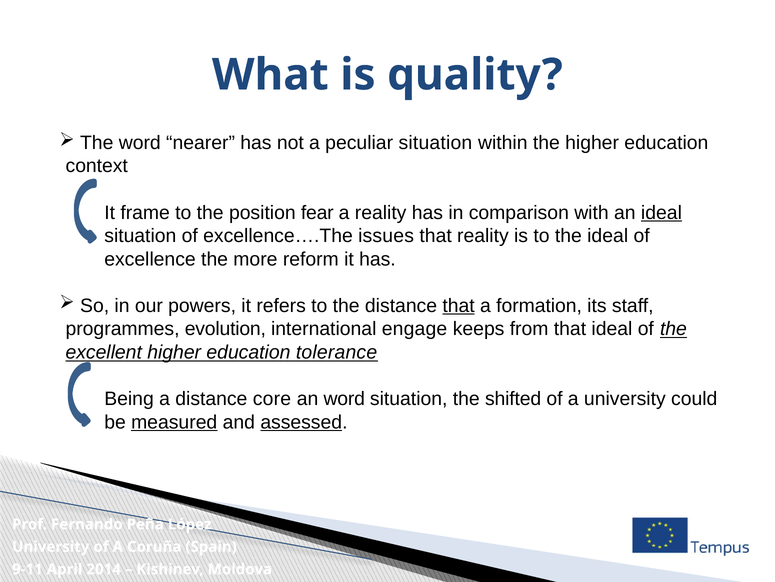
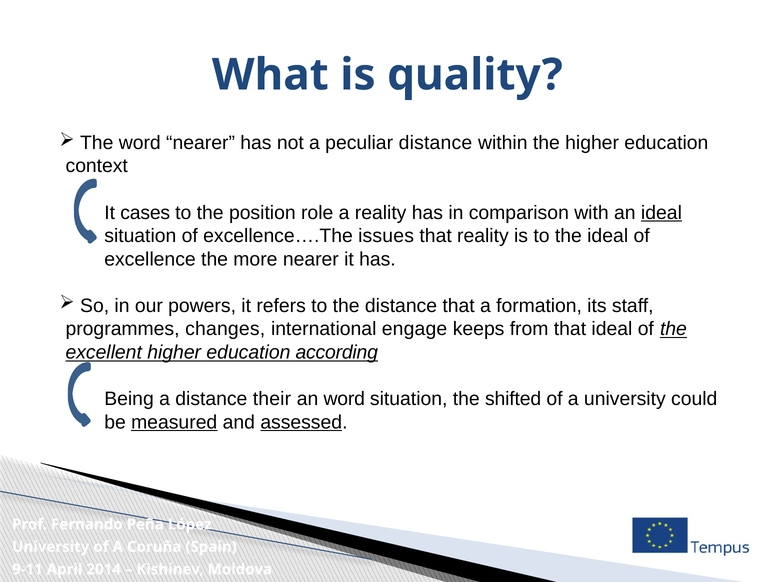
peculiar situation: situation -> distance (435, 143)
frame: frame -> cases (145, 212)
fear: fear -> role (317, 212)
more reform: reform -> nearer (311, 259)
that underline: present -> none (459, 305)
evolution: evolution -> changes (225, 329)
tolerance: tolerance -> according (337, 352)
core: core -> their (272, 398)
